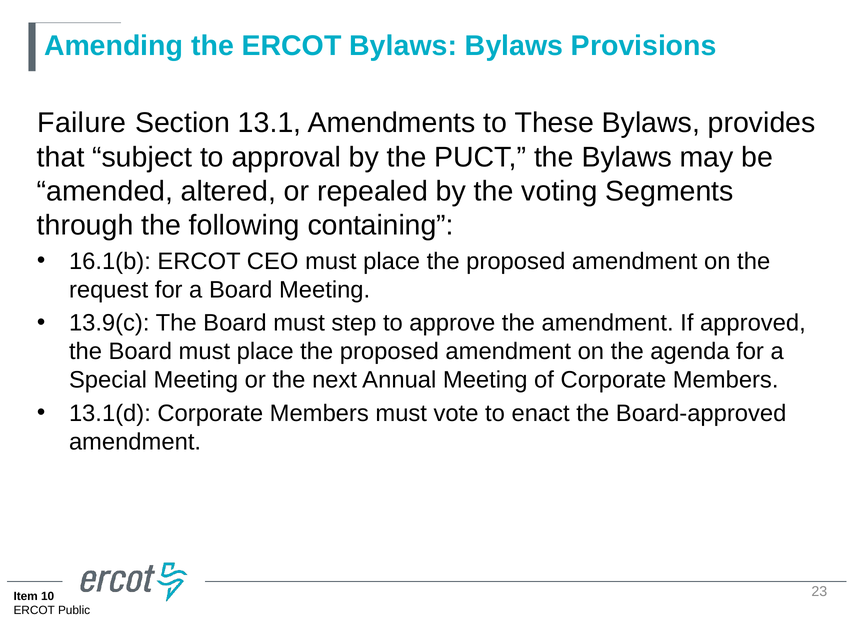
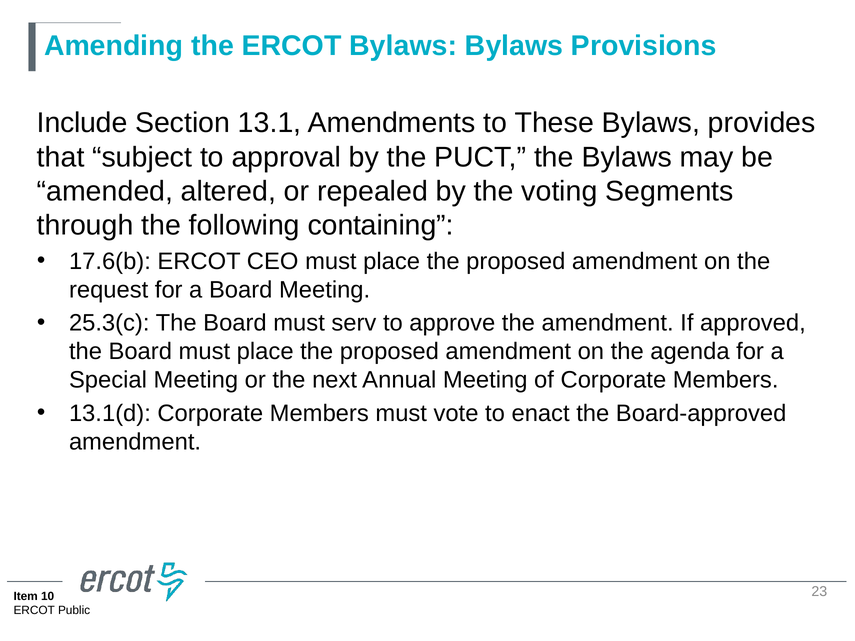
Failure: Failure -> Include (82, 123)
16.1(b: 16.1(b -> 17.6(b (110, 261)
13.9(c: 13.9(c -> 25.3(c (109, 323)
step: step -> serv (354, 323)
